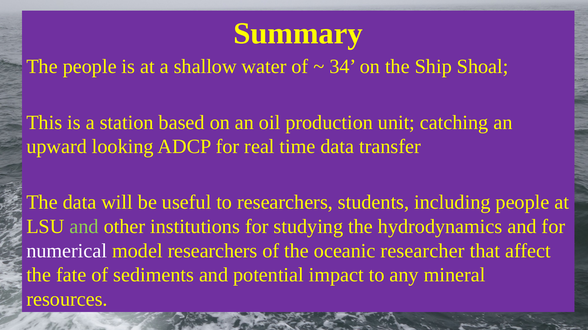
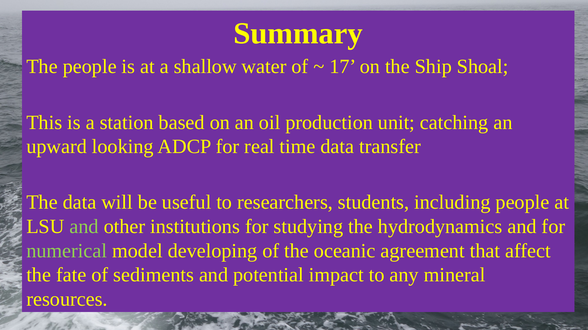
34: 34 -> 17 (343, 67)
numerical colour: white -> light green (67, 251)
model researchers: researchers -> developing (213, 251)
researcher: researcher -> agreement (423, 251)
